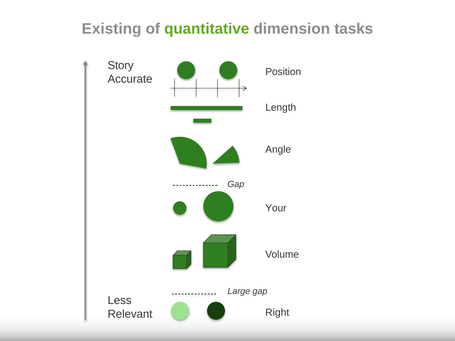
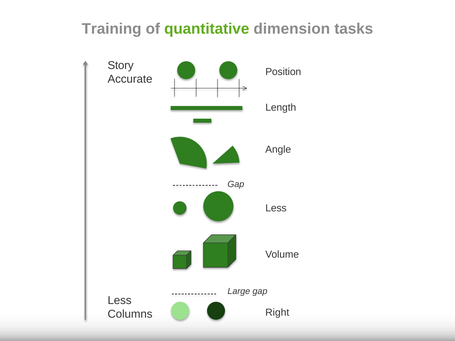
Existing: Existing -> Training (112, 29)
Your: Your -> Less (276, 208)
Relevant: Relevant -> Columns (130, 314)
